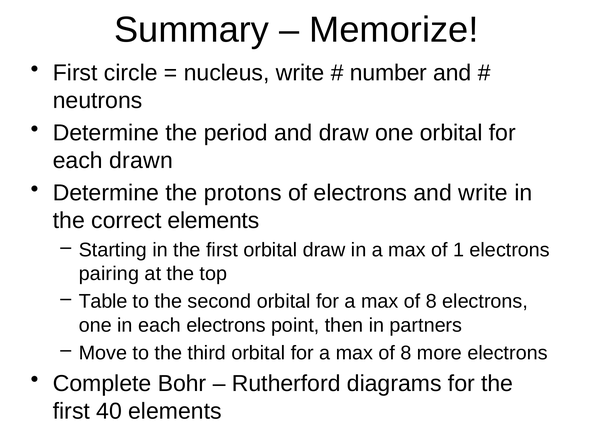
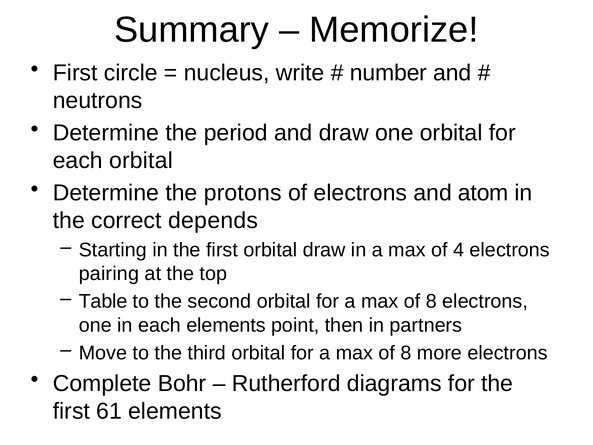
each drawn: drawn -> orbital (141, 160)
and write: write -> atom (483, 193)
correct elements: elements -> depends (213, 220)
1: 1 -> 4 (459, 250)
each electrons: electrons -> elements (226, 325)
40: 40 -> 61 (109, 411)
